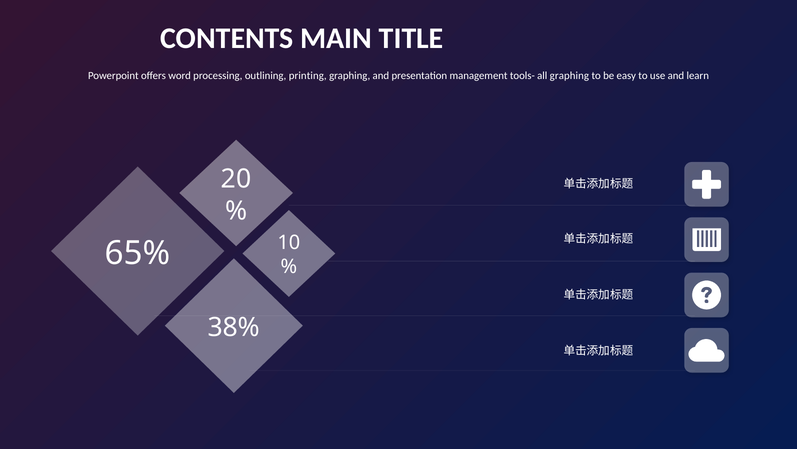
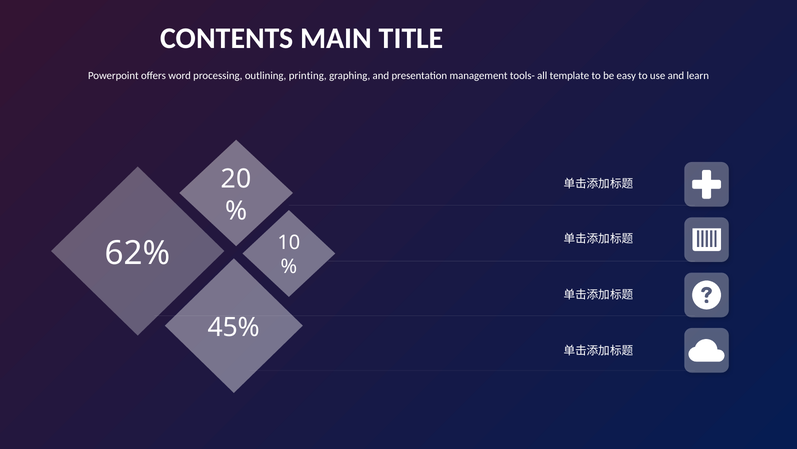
all graphing: graphing -> template (569, 76)
65%: 65% -> 62% (138, 253)
38%: 38% -> 45% (234, 327)
